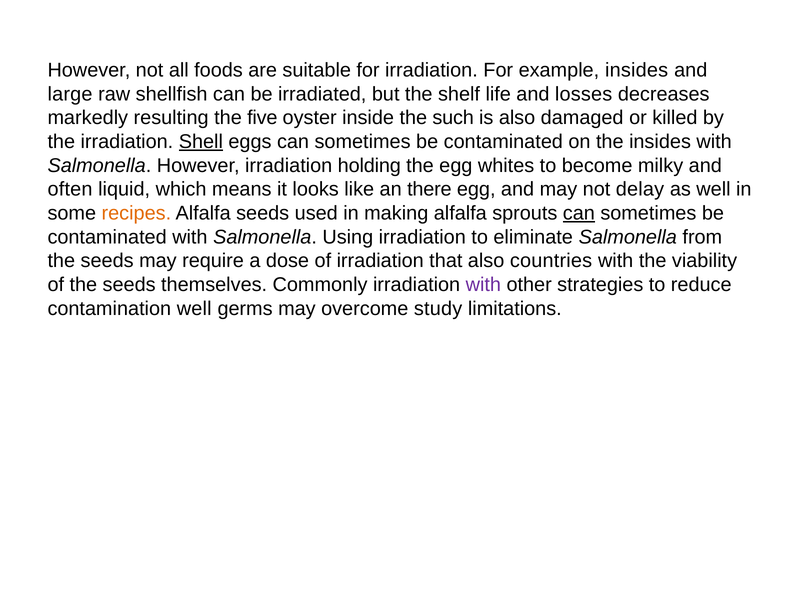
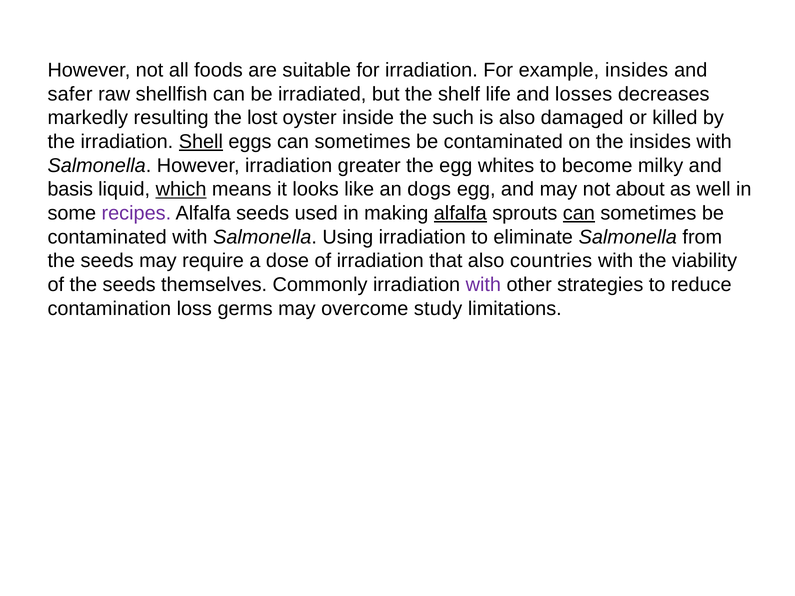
large: large -> safer (70, 94)
five: five -> lost (262, 118)
holding: holding -> greater (369, 166)
often: often -> basis (70, 189)
which underline: none -> present (181, 189)
there: there -> dogs (429, 189)
delay: delay -> about (640, 189)
recipes colour: orange -> purple (136, 213)
alfalfa underline: none -> present (460, 213)
contamination well: well -> loss (194, 309)
